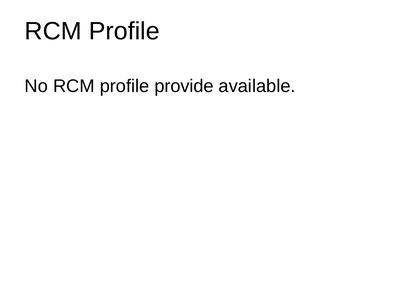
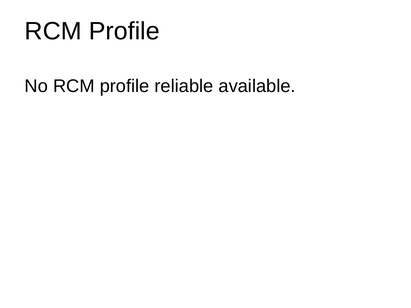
provide: provide -> reliable (184, 86)
